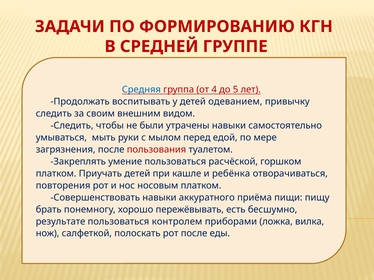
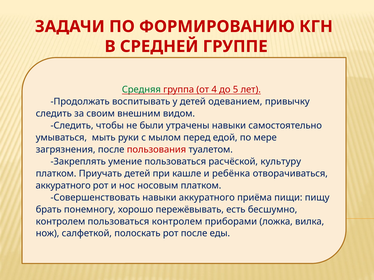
Средняя colour: blue -> green (141, 90)
горшком: горшком -> культуру (281, 162)
повторения: повторения -> аккуратного (63, 186)
результате: результате -> контролем (61, 222)
